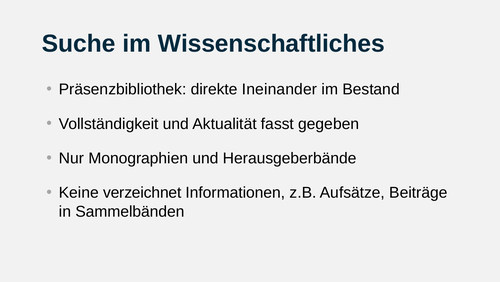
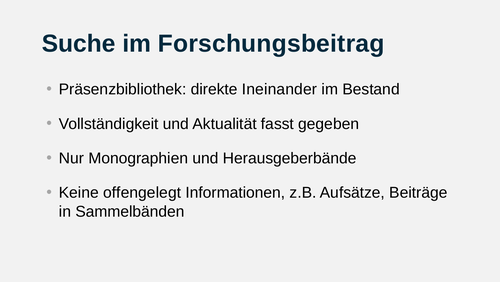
Wissenschaftliches: Wissenschaftliches -> Forschungsbeitrag (271, 44)
verzeichnet: verzeichnet -> offengelegt (142, 192)
